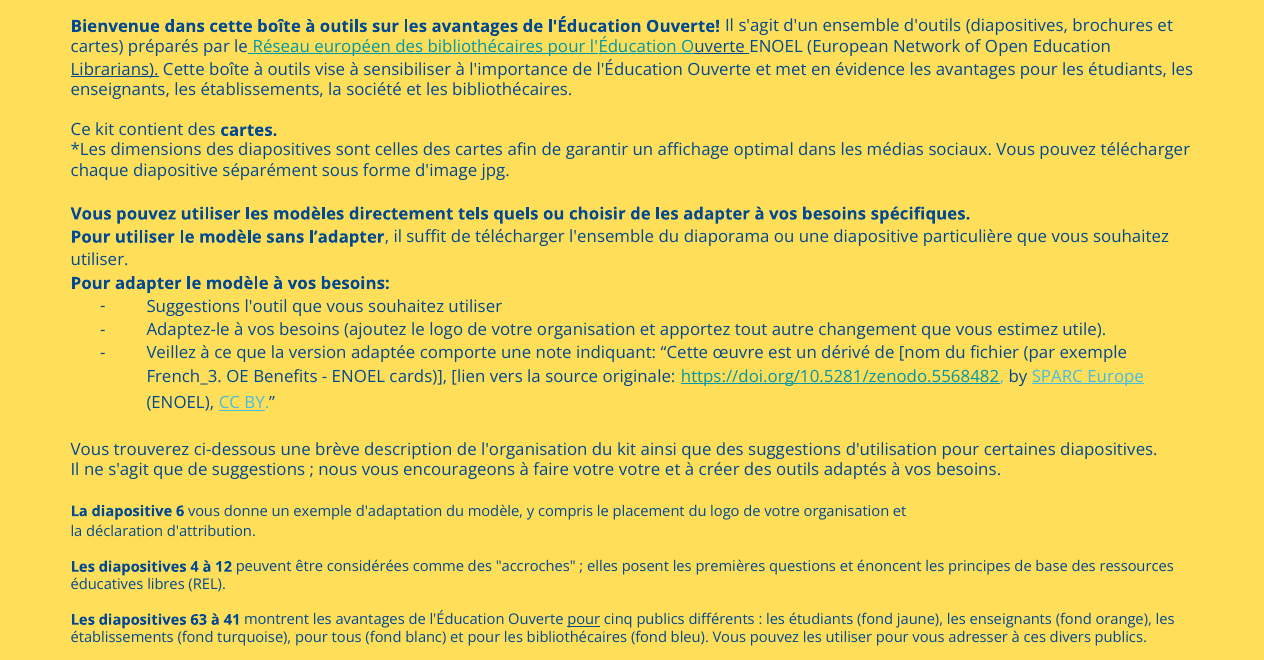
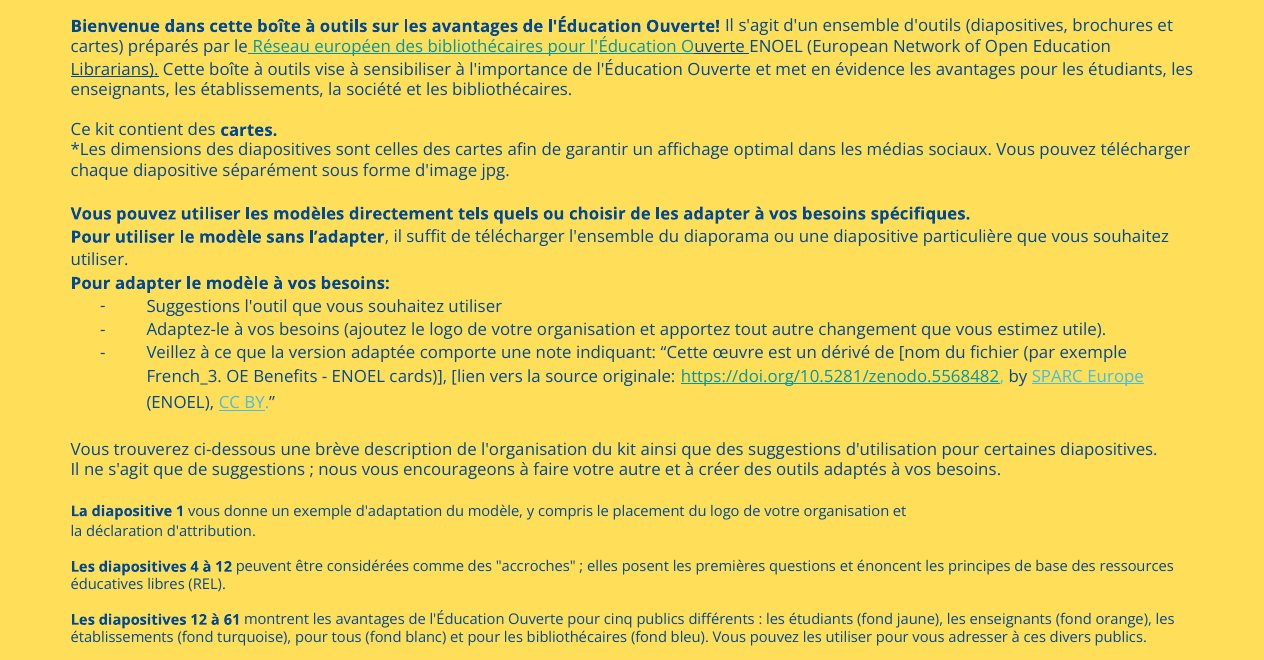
votre votre: votre -> autre (640, 470)
6: 6 -> 1 (180, 512)
diapositives 63: 63 -> 12 (199, 620)
41: 41 -> 61 (232, 620)
pour underline: present -> none (584, 620)
